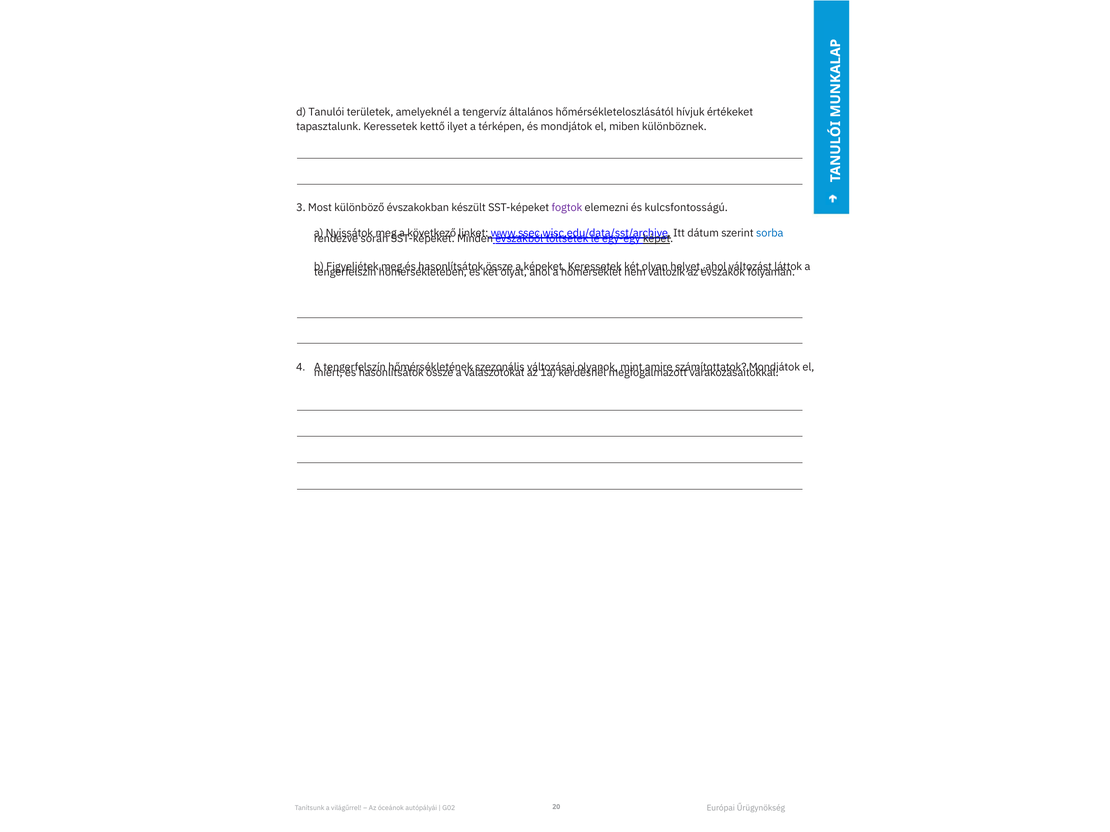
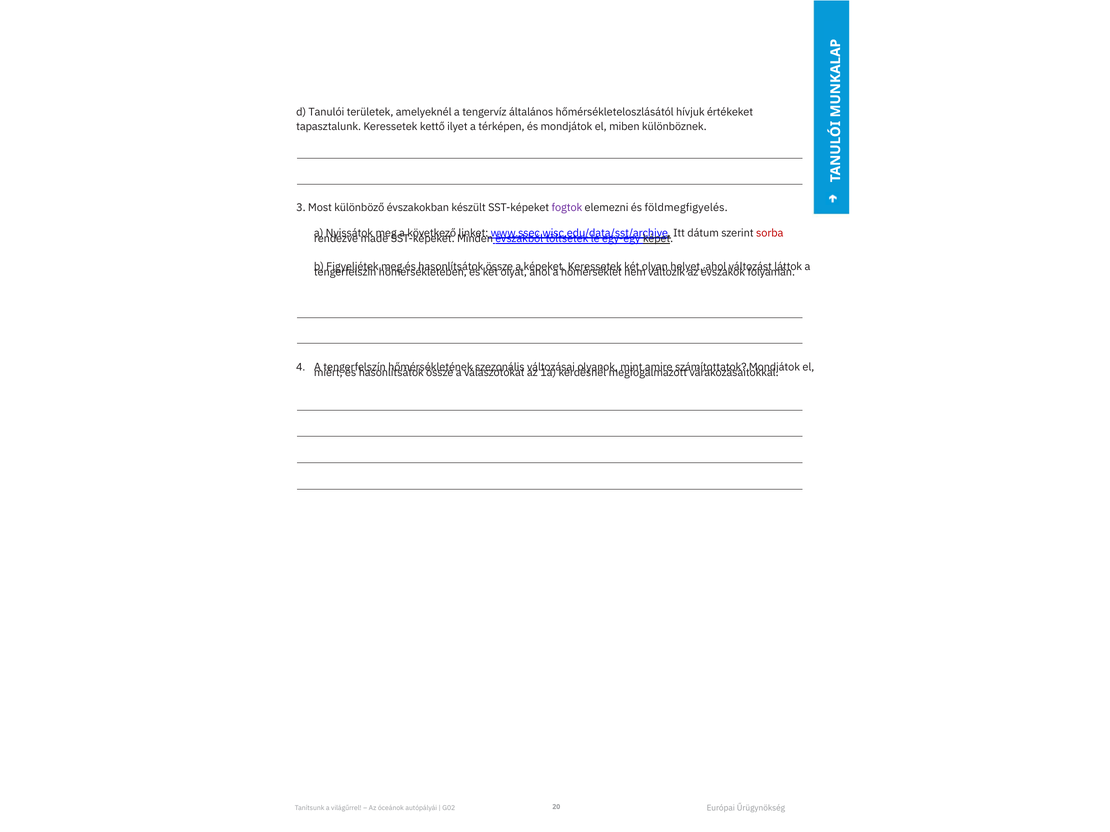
kulcsfontosságú: kulcsfontosságú -> földmegfigyelés (686, 208)
sorba colour: blue -> red (770, 233)
során: során -> made (374, 239)
